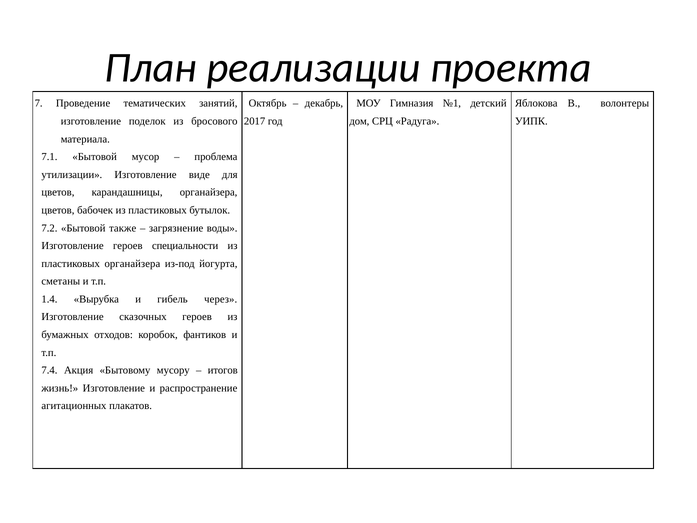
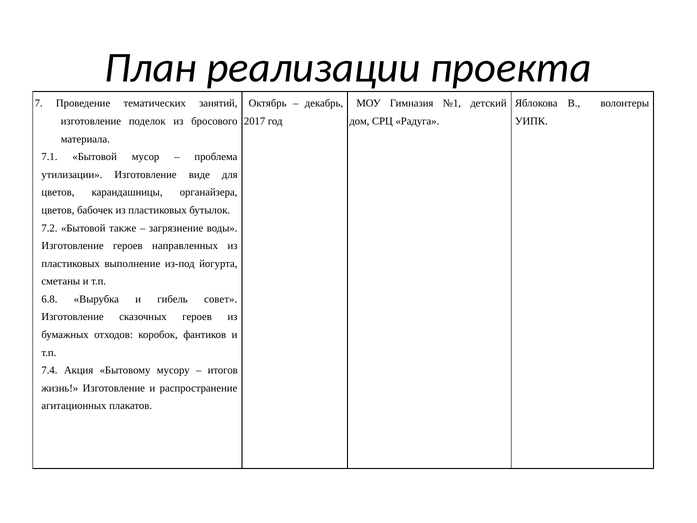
специальности: специальности -> направленных (185, 246)
пластиковых органайзера: органайзера -> выполнение (132, 263)
1.4: 1.4 -> 6.8 (49, 299)
через: через -> совет (221, 299)
